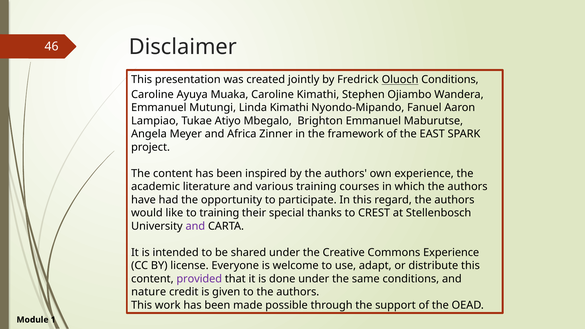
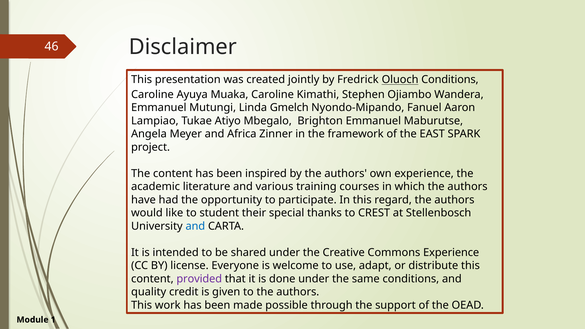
Linda Kimathi: Kimathi -> Gmelch (289, 108)
to training: training -> student (219, 213)
and colour: purple -> blue (195, 226)
nature: nature -> quality (149, 292)
